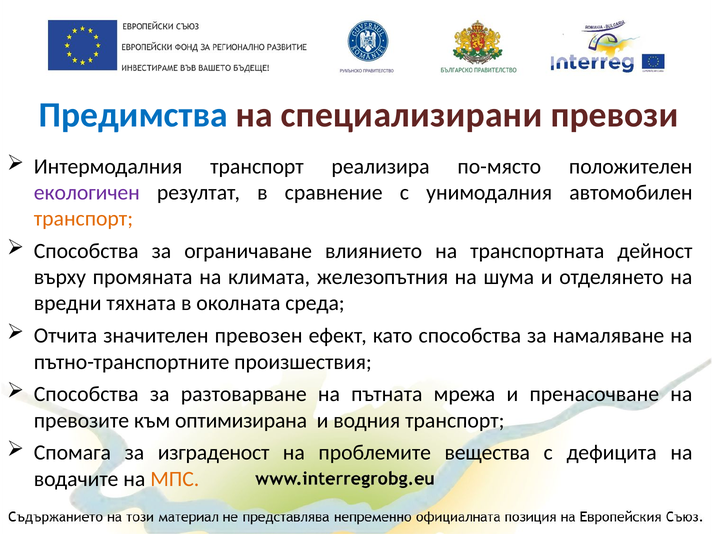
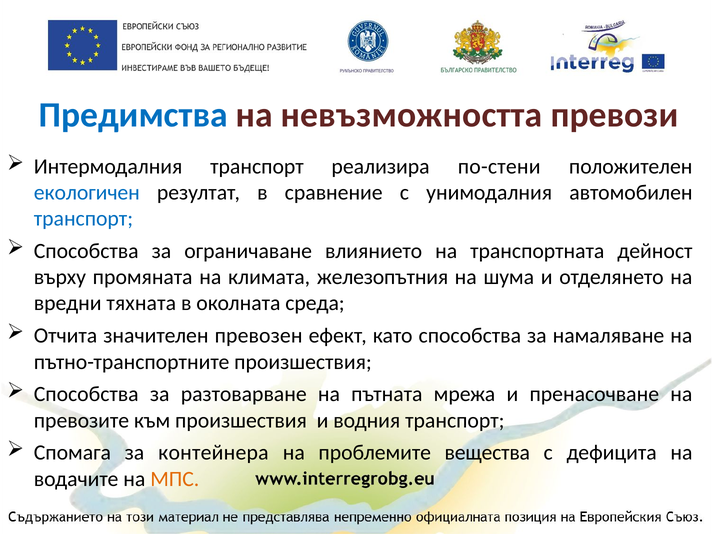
специализирани: специализирани -> невъзможността (412, 115)
по-място: по-място -> по-стени (499, 166)
екологичен colour: purple -> blue (87, 193)
транспорт colour: orange -> blue (83, 219)
към оптимизирана: оптимизирана -> произшествия (241, 420)
изграденост: изграденост -> контейнера (213, 453)
